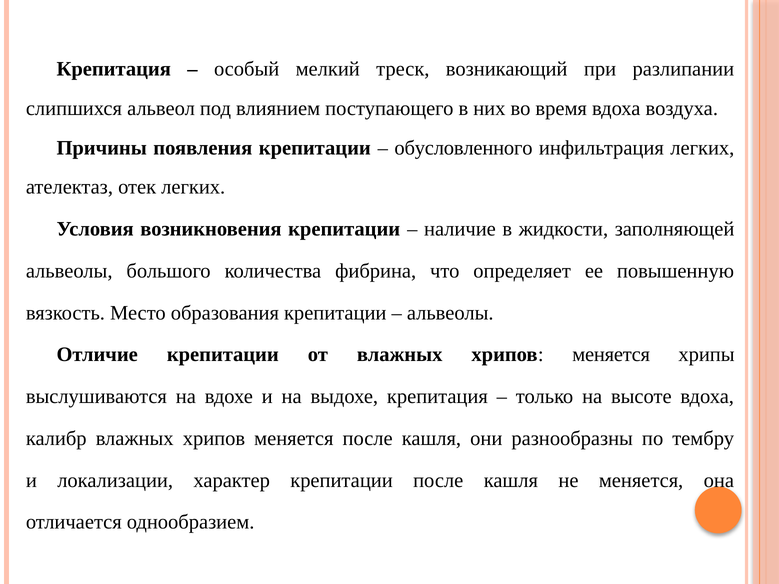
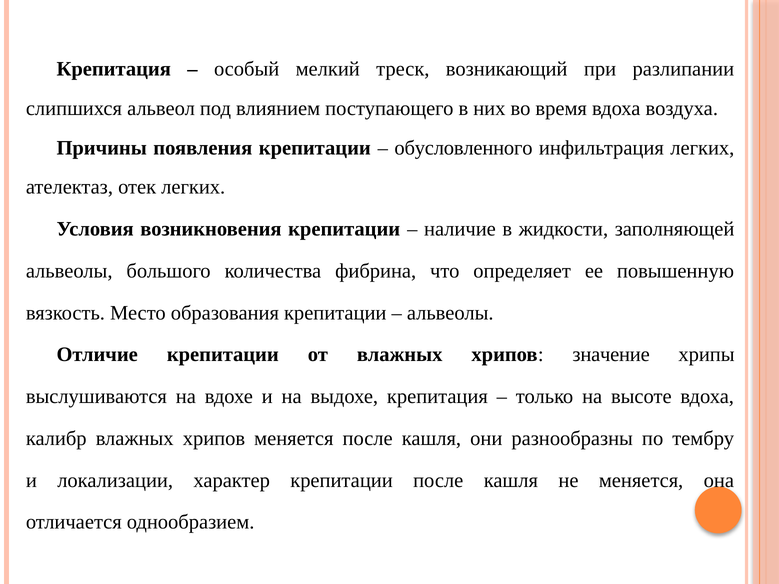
от влажных хрипов меняется: меняется -> значение (611, 355)
